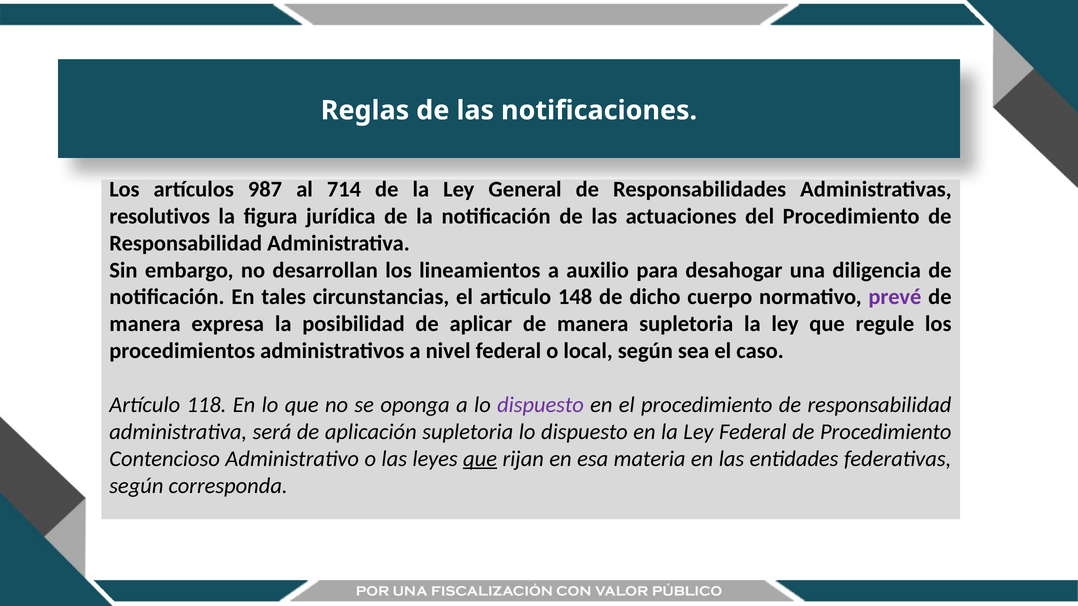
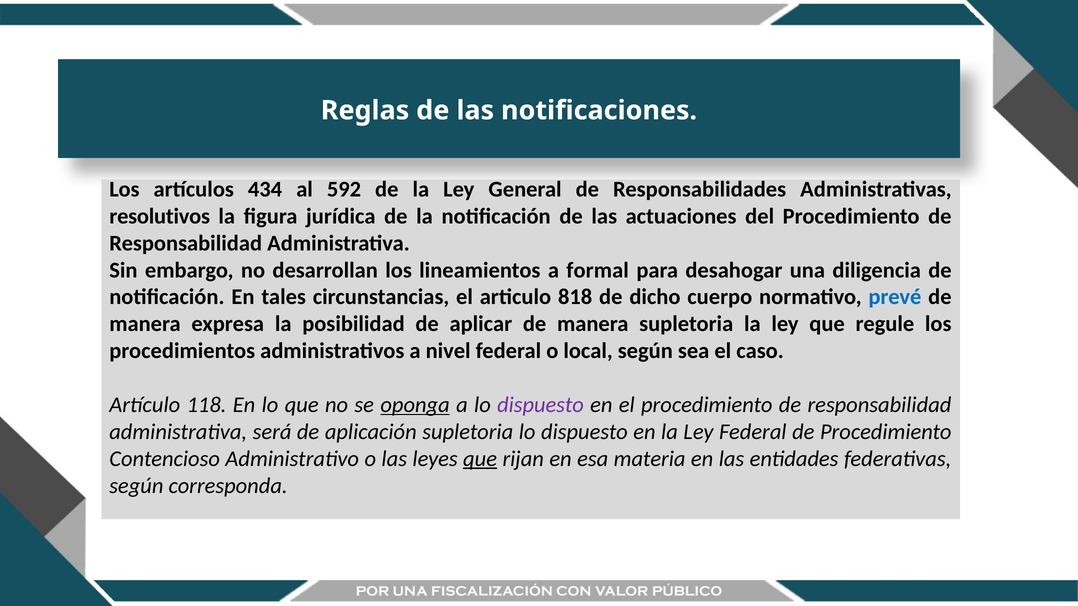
987: 987 -> 434 (265, 189)
714: 714 -> 592 (344, 189)
auxilio: auxilio -> formal (598, 270)
148: 148 -> 818 (575, 297)
prevé colour: purple -> blue (895, 297)
oponga underline: none -> present (415, 405)
